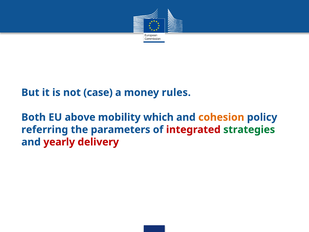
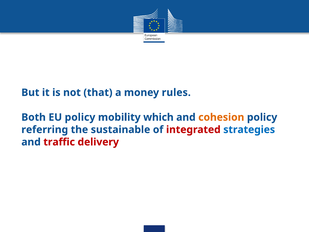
case: case -> that (98, 92)
EU above: above -> policy (80, 117)
parameters: parameters -> sustainable (121, 130)
strategies colour: green -> blue (249, 130)
yearly: yearly -> traffic (59, 142)
